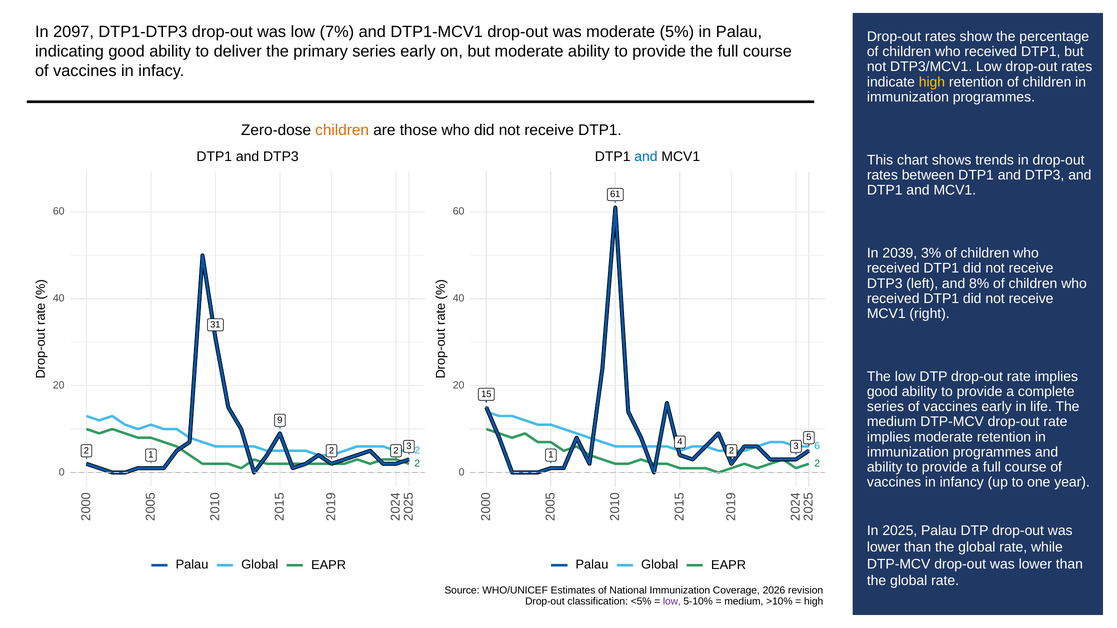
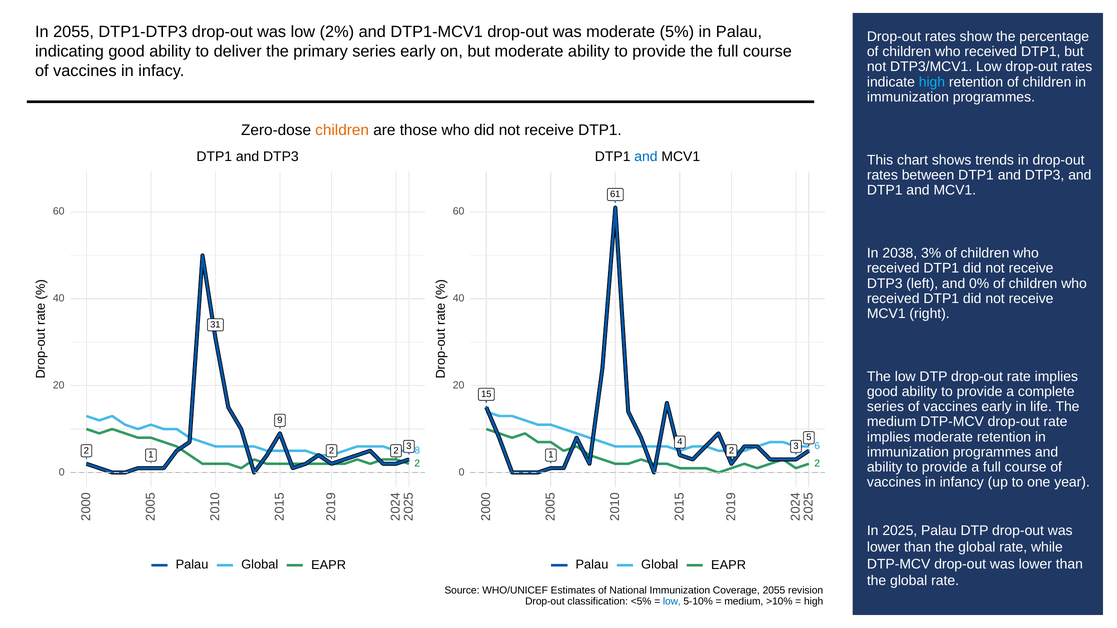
In 2097: 2097 -> 2055 (74, 32)
7%: 7% -> 2% (337, 32)
high colour: yellow -> light blue (932, 82)
2039: 2039 -> 2038 (900, 253)
8%: 8% -> 0% (979, 284)
3 2: 2 -> 8 (417, 451)
Coverage 2026: 2026 -> 2055 (774, 590)
low colour: purple -> blue (672, 602)
